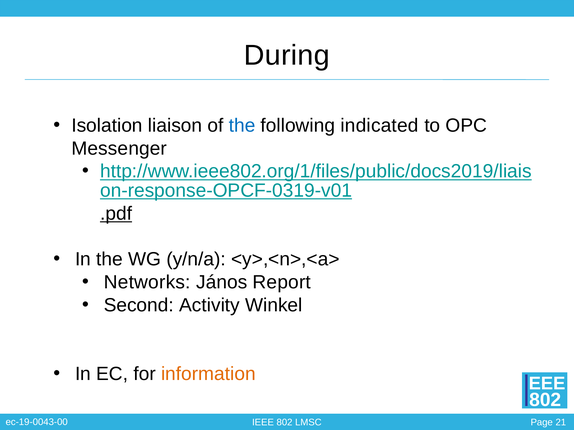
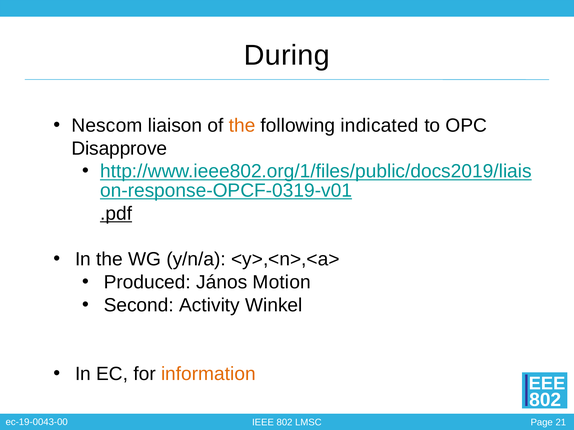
Isolation: Isolation -> Nescom (107, 126)
the colour: blue -> orange (242, 126)
Messenger: Messenger -> Disapprove (119, 149)
Networks: Networks -> Produced (147, 283)
Report: Report -> Motion (282, 283)
